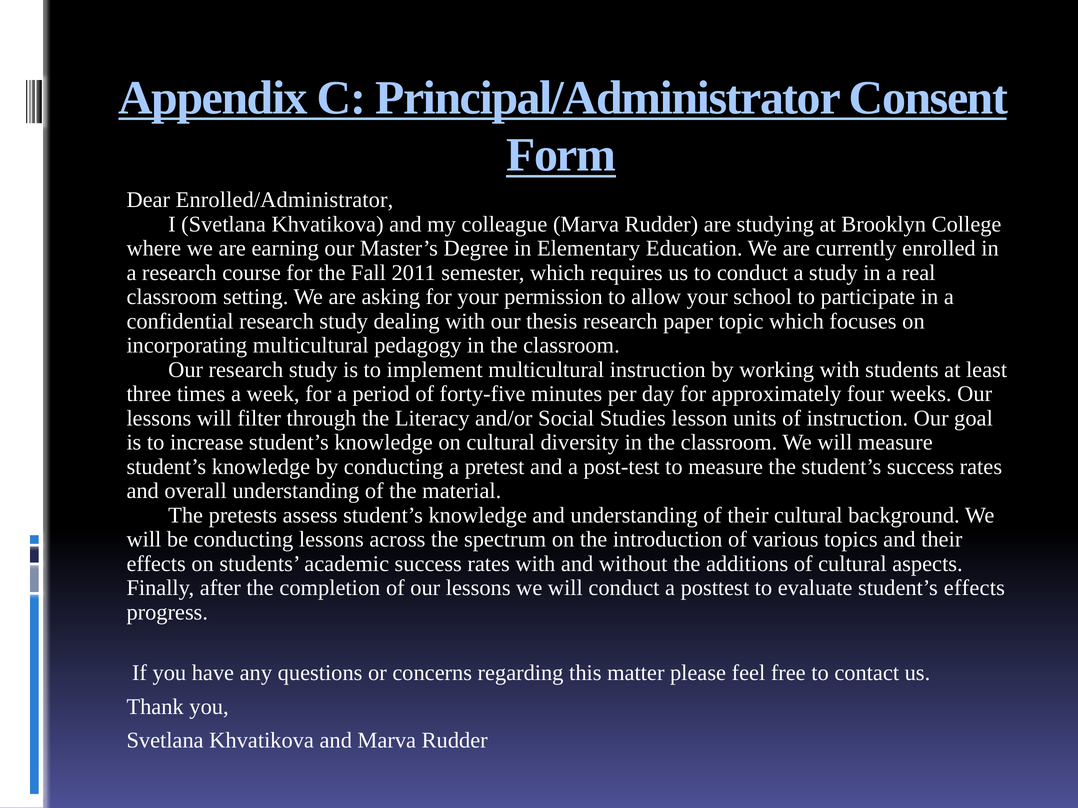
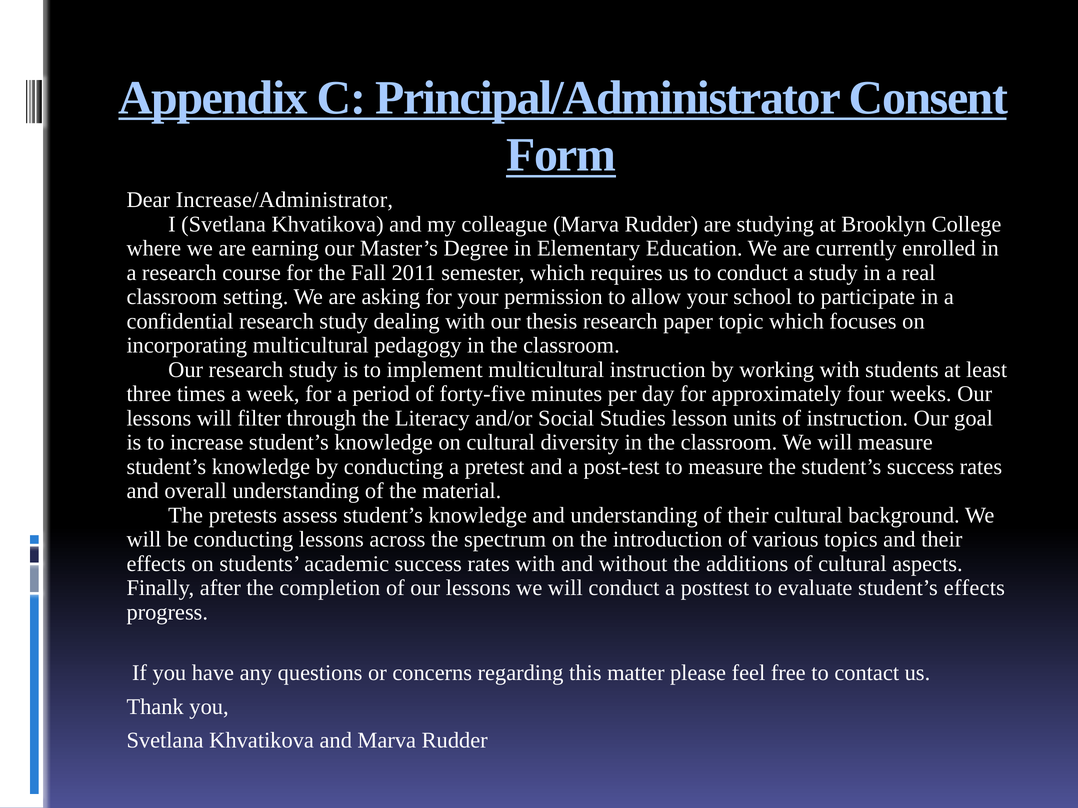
Enrolled/Administrator: Enrolled/Administrator -> Increase/Administrator (284, 200)
